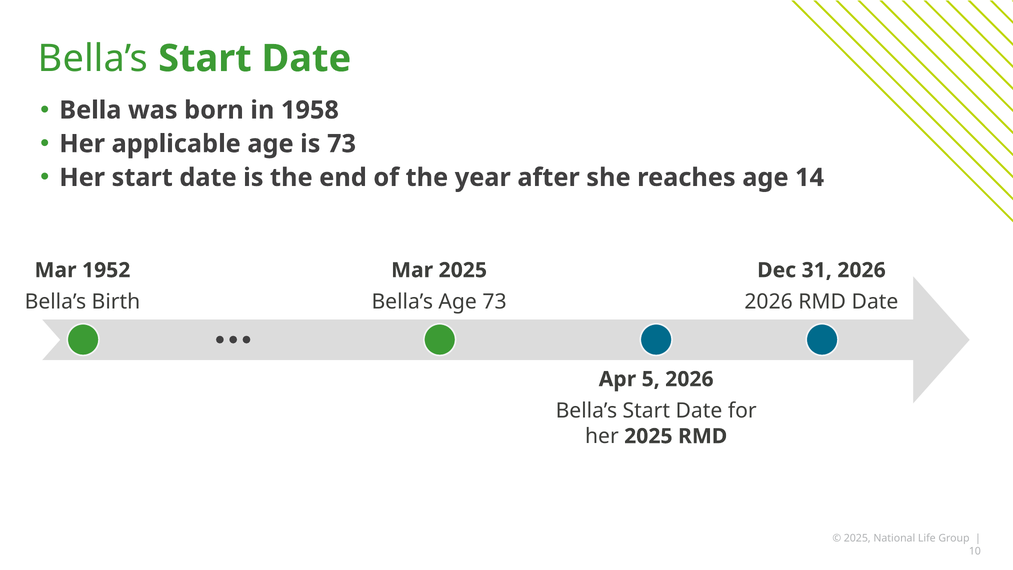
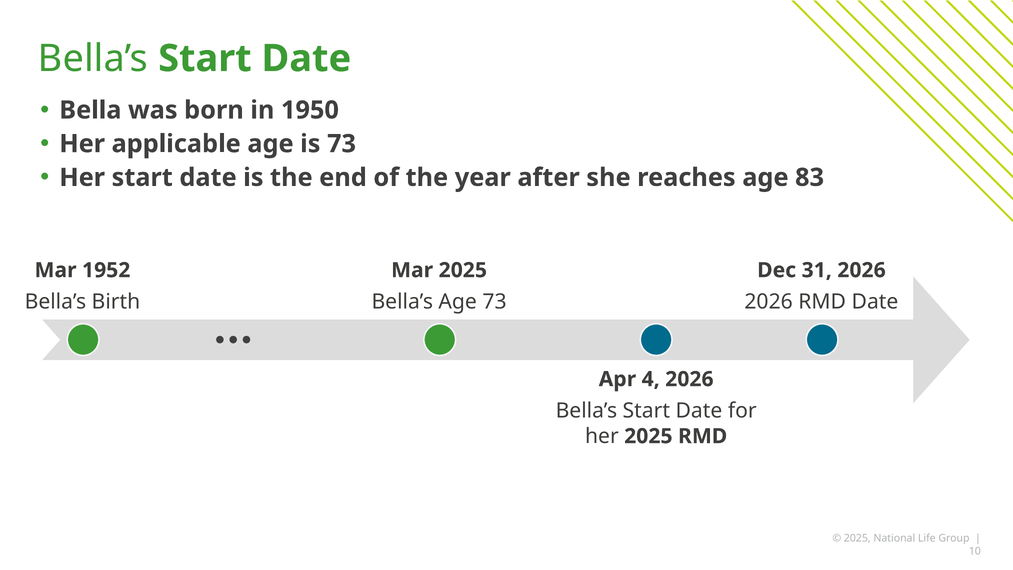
1958: 1958 -> 1950 (310, 110)
14: 14 -> 83 (810, 177)
5: 5 -> 4 (651, 379)
